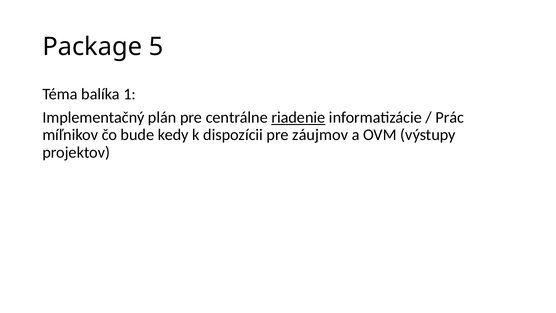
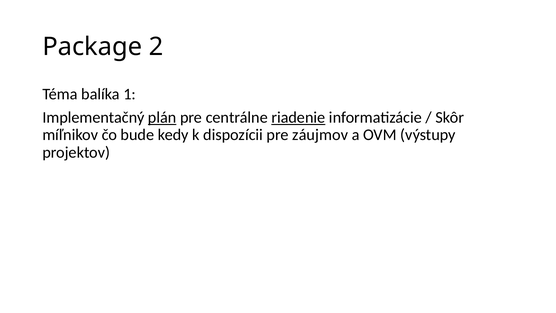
5: 5 -> 2 (156, 47)
plán underline: none -> present (162, 117)
Prác: Prác -> Skôr (450, 117)
